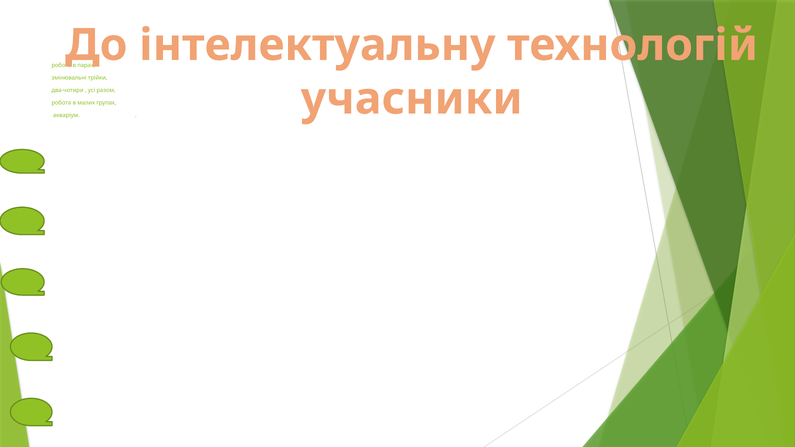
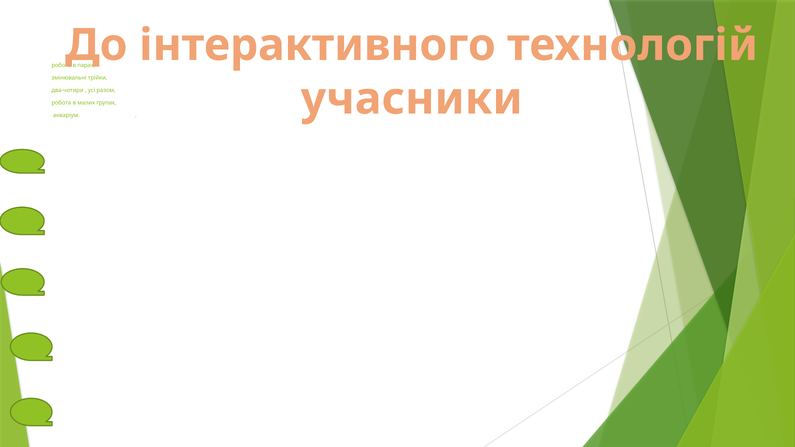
інтелектуальну: інтелектуальну -> інтерактивного (317, 45)
